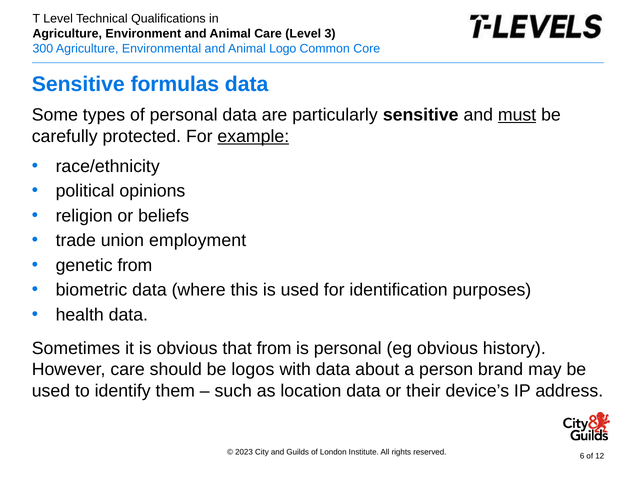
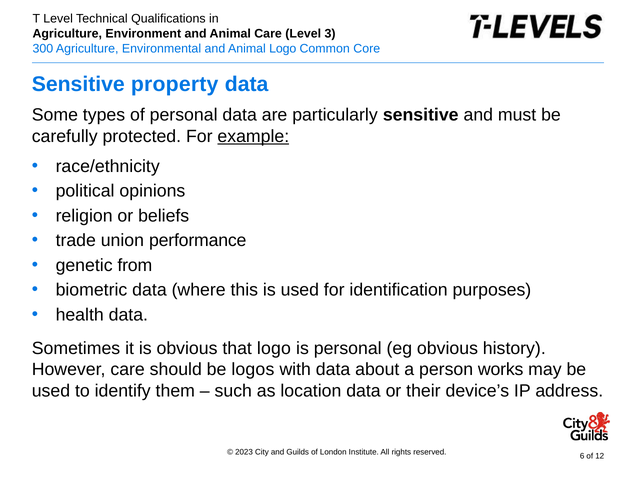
formulas: formulas -> property (175, 84)
must underline: present -> none (517, 115)
employment: employment -> performance (198, 241)
that from: from -> logo (274, 348)
brand: brand -> works (501, 370)
